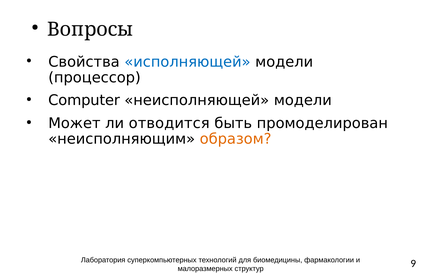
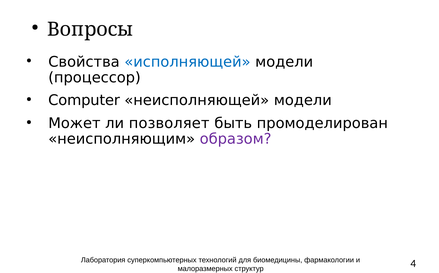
отводится: отводится -> позволяет (169, 123)
образом colour: orange -> purple (236, 139)
9: 9 -> 4 (413, 264)
